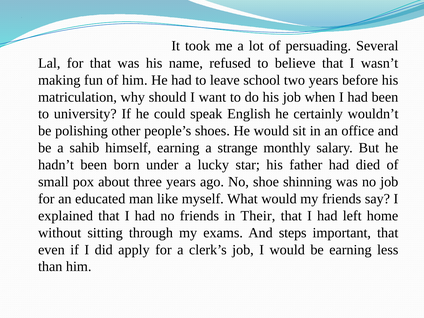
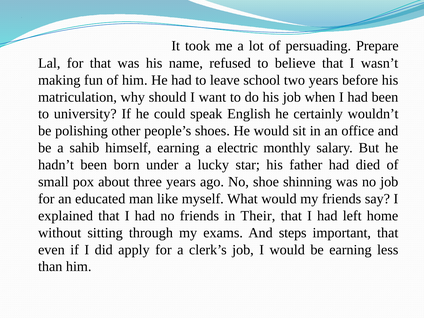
Several: Several -> Prepare (377, 46)
strange: strange -> electric (238, 148)
